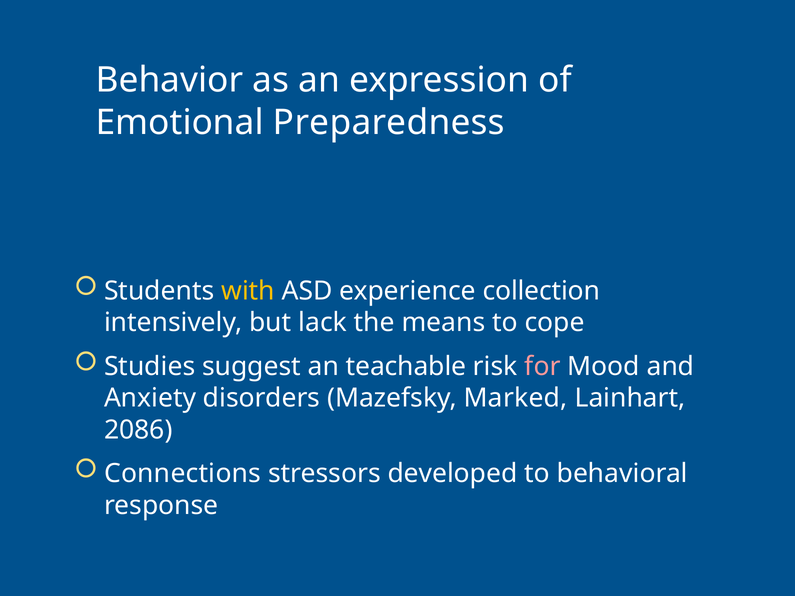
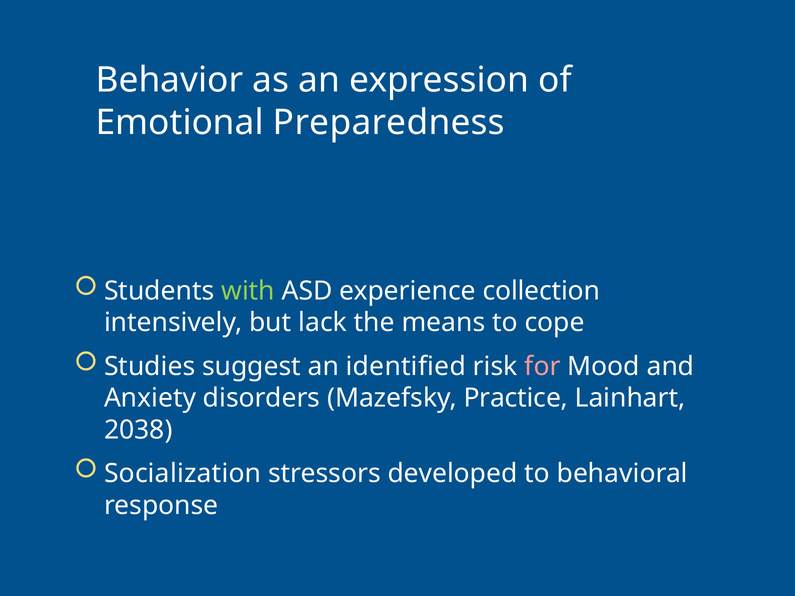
with colour: yellow -> light green (248, 291)
teachable: teachable -> identified (406, 366)
Marked: Marked -> Practice (516, 398)
2086: 2086 -> 2038 (138, 430)
Connections: Connections -> Socialization (183, 474)
